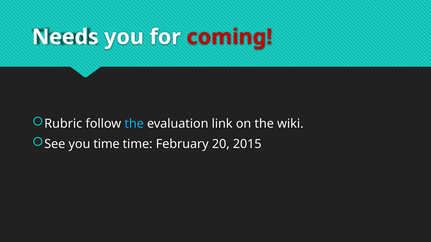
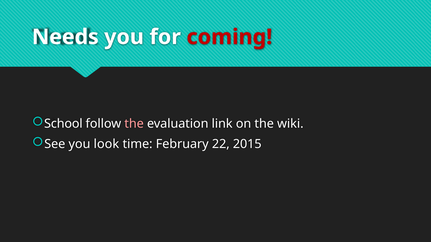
Rubric: Rubric -> School (63, 124)
the colour: light blue -> pink (134, 124)
you time: time -> look (106, 144)
20: 20 -> 22 (221, 144)
